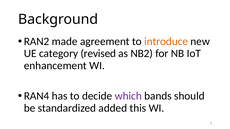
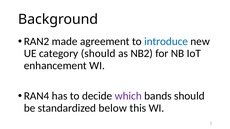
introduce colour: orange -> blue (166, 42)
category revised: revised -> should (98, 54)
added: added -> below (113, 108)
